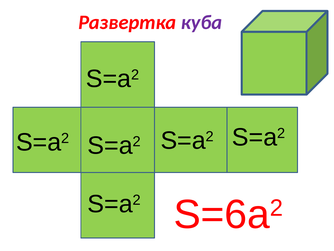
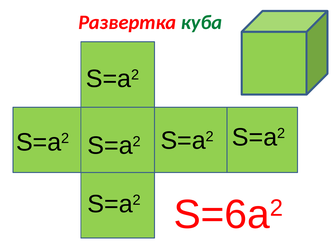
куба colour: purple -> green (201, 22)
